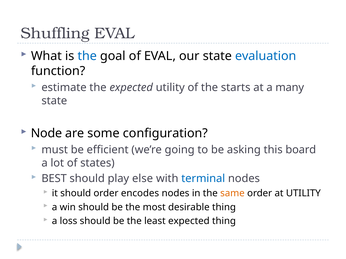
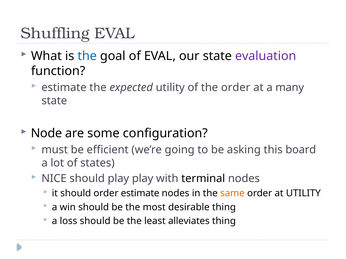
evaluation colour: blue -> purple (266, 56)
the starts: starts -> order (236, 88)
BEST: BEST -> NICE (54, 179)
play else: else -> play (143, 179)
terminal colour: blue -> black (203, 179)
order encodes: encodes -> estimate (140, 194)
least expected: expected -> alleviates (189, 222)
